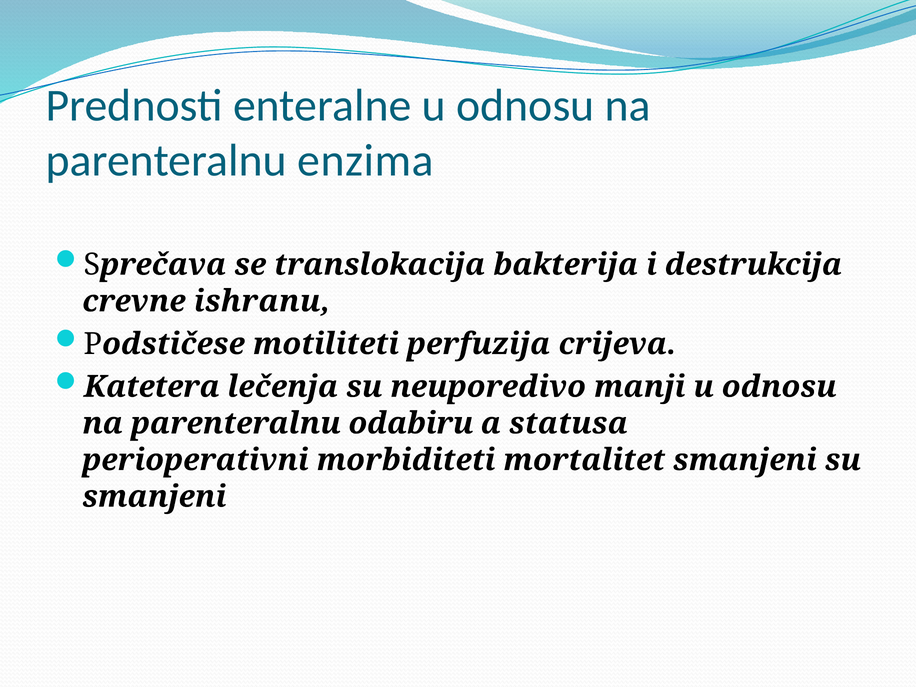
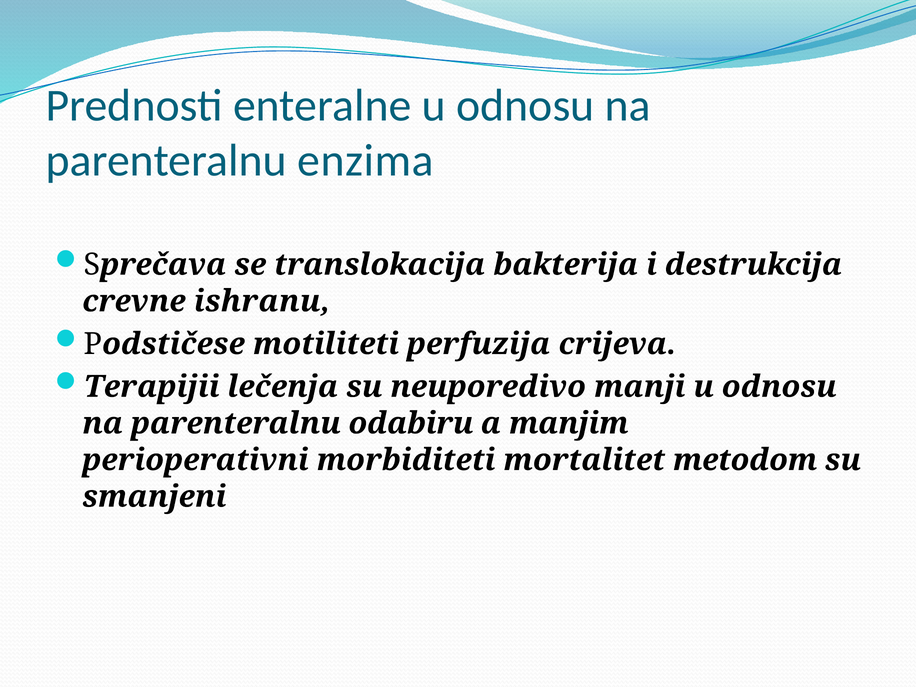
Katetera: Katetera -> Terapijii (152, 387)
statusa: statusa -> manjim (569, 423)
mortalitet smanjeni: smanjeni -> metodom (745, 460)
